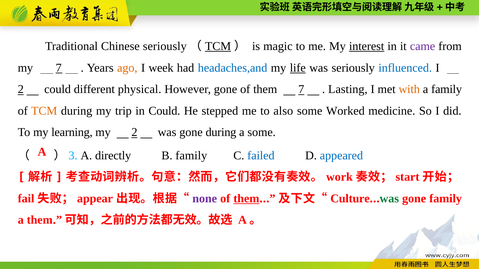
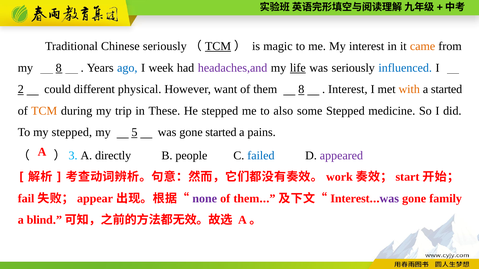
interest underline: present -> none (367, 46)
came colour: purple -> orange (423, 46)
my 7: 7 -> 8 (59, 68)
ago colour: orange -> blue (127, 68)
headaches,and colour: blue -> purple (233, 68)
However gone: gone -> want (226, 89)
them 7: 7 -> 8 (301, 89)
Lasting: Lasting -> Interest (348, 89)
a family: family -> started (447, 89)
in Could: Could -> These (164, 111)
some Worked: Worked -> Stepped (345, 111)
my learning: learning -> stepped (72, 133)
my 2: 2 -> 5 (134, 133)
gone during: during -> started (221, 133)
a some: some -> pains (262, 133)
B family: family -> people (191, 156)
appeared colour: blue -> purple (341, 156)
them underline: present -> none (246, 199)
Culture: Culture -> Interest (350, 199)
was colour: green -> purple (389, 199)
a them: them -> blind (40, 220)
